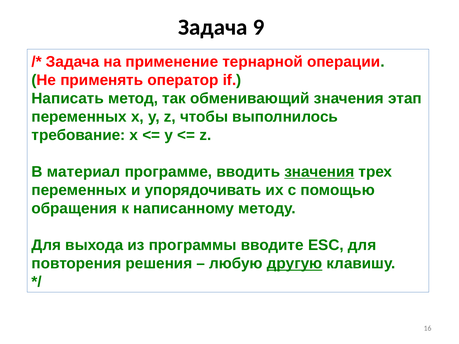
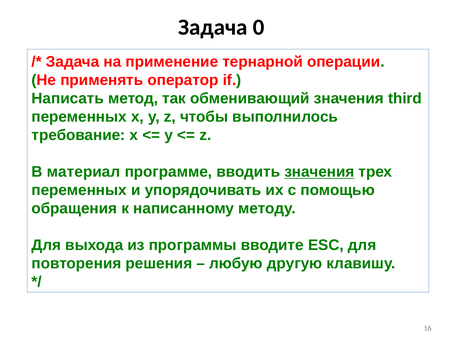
9: 9 -> 0 (259, 27)
этап: этап -> third (405, 98)
другую underline: present -> none (295, 264)
